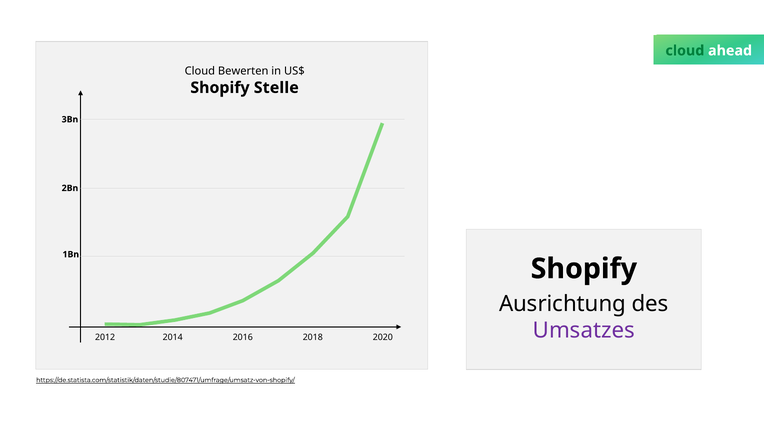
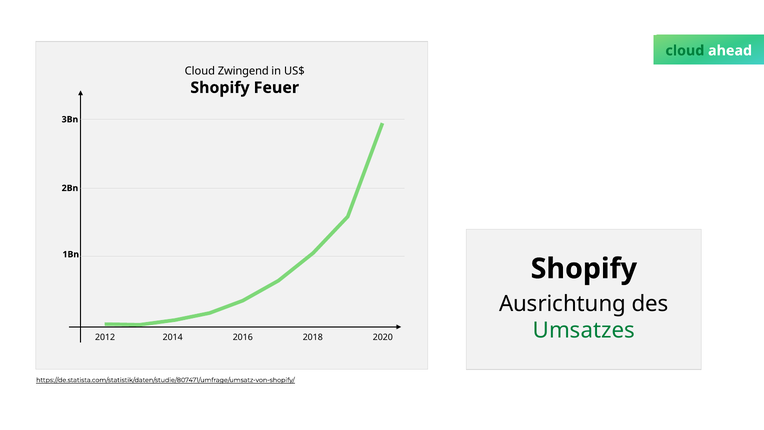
Bewerten: Bewerten -> Zwingend (243, 71)
Stelle: Stelle -> Feuer (276, 88)
Umsatzes colour: purple -> green (584, 330)
